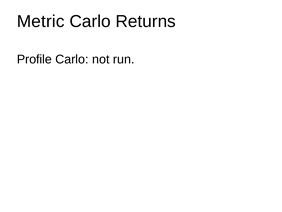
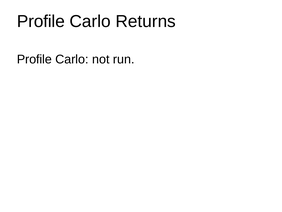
Metric: Metric -> Profile (41, 21)
